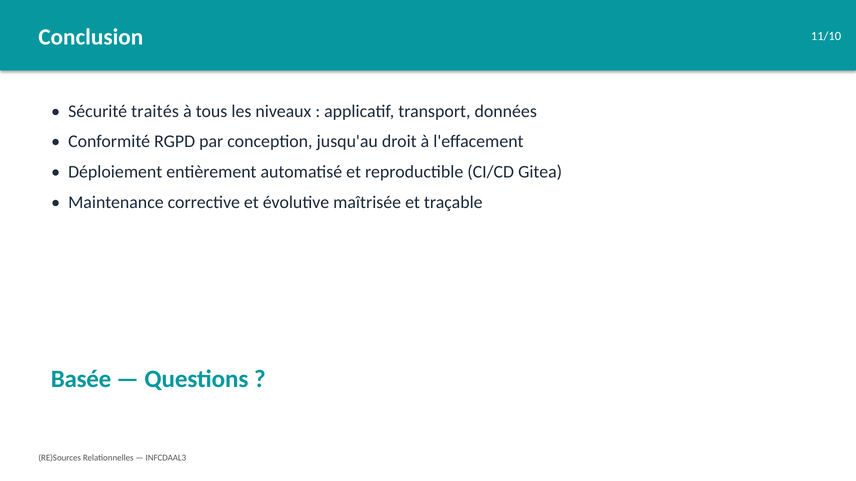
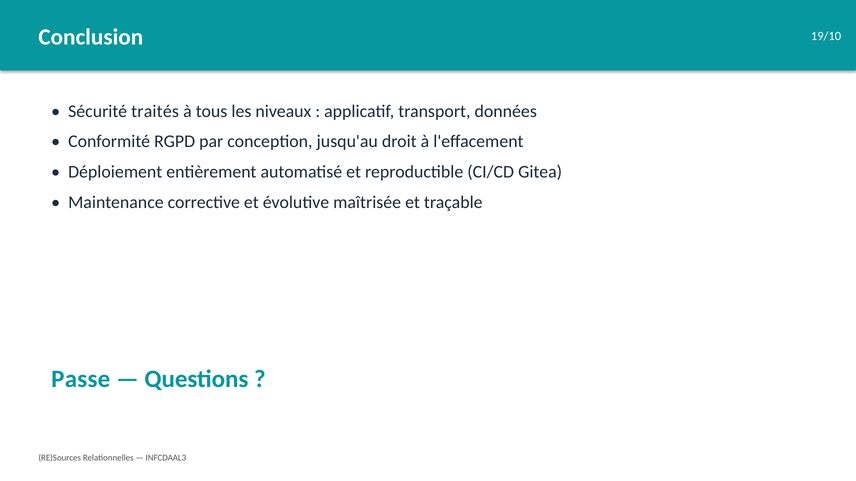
11/10: 11/10 -> 19/10 (826, 36)
Basée: Basée -> Passe (81, 379)
